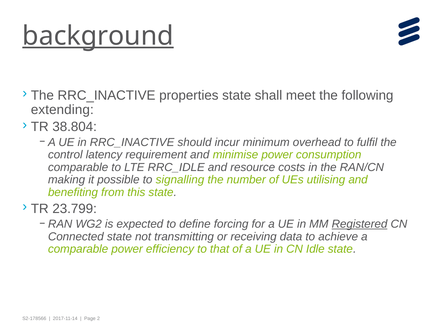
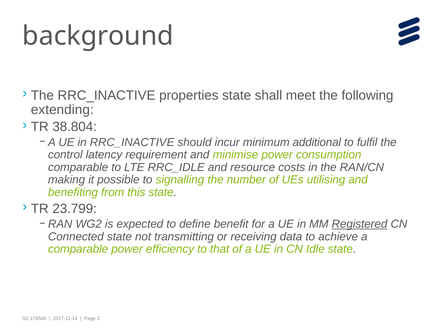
background underline: present -> none (98, 36)
overhead: overhead -> additional (317, 142)
forcing: forcing -> benefit (231, 224)
